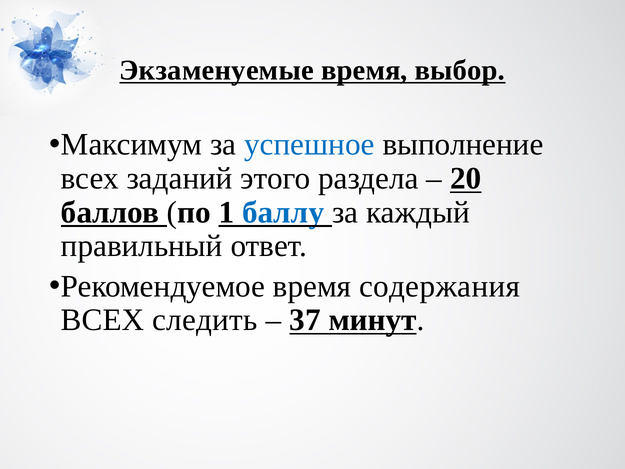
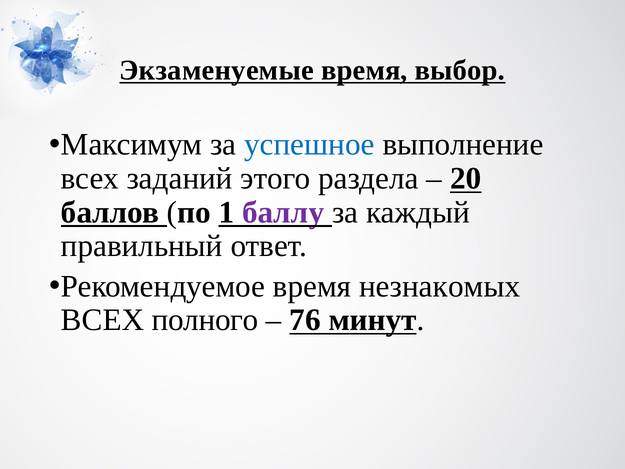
баллу colour: blue -> purple (283, 212)
содержания: содержания -> незнакомых (440, 286)
следить: следить -> полного (205, 320)
37: 37 -> 76 (305, 320)
